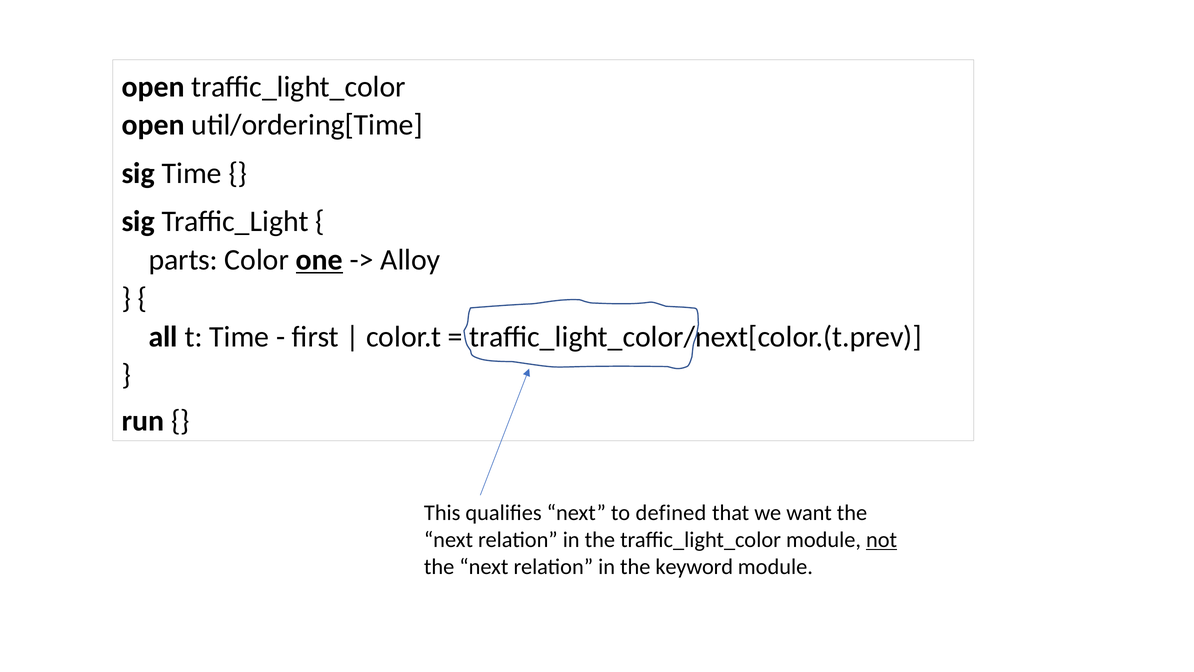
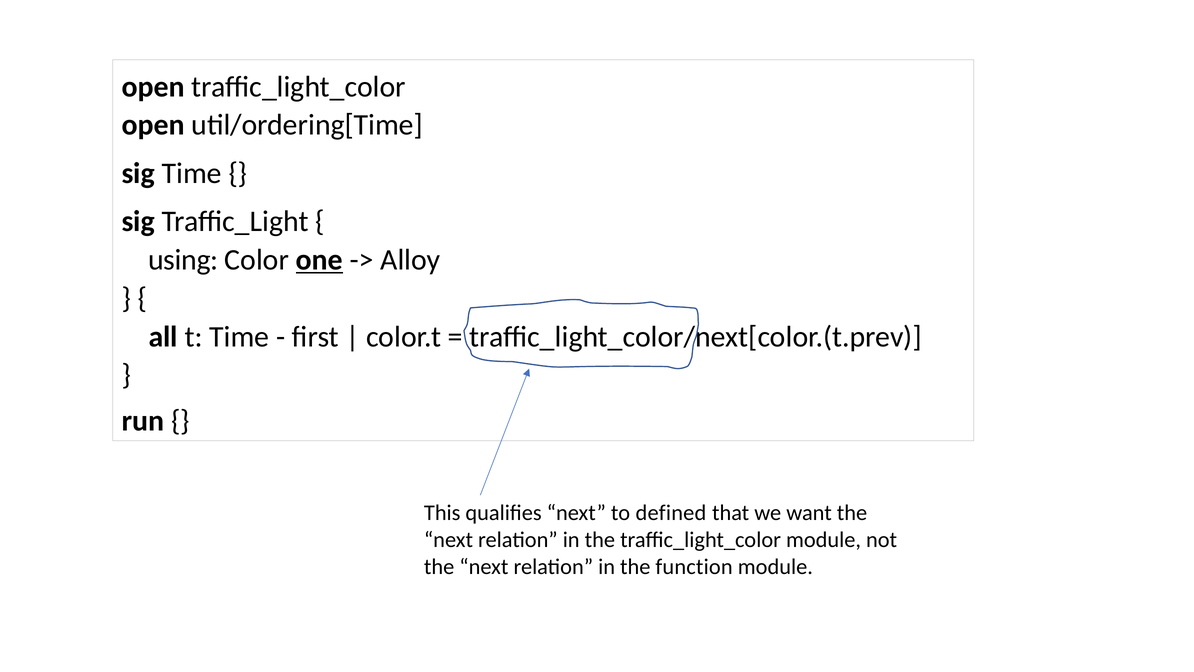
parts: parts -> using (183, 260)
not underline: present -> none (882, 540)
keyword: keyword -> function (694, 566)
